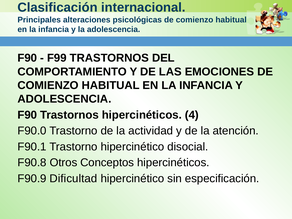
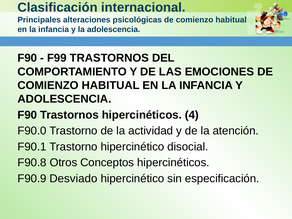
Dificultad: Dificultad -> Desviado (73, 178)
